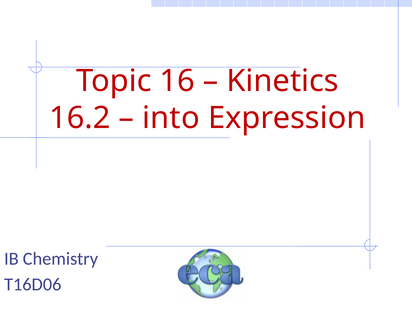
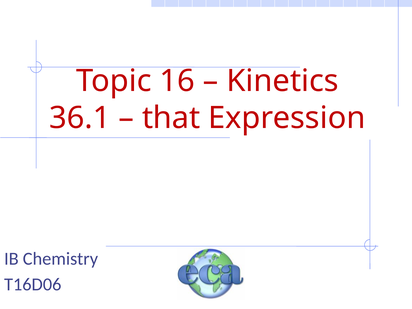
16.2: 16.2 -> 36.1 (80, 118)
into: into -> that (171, 118)
